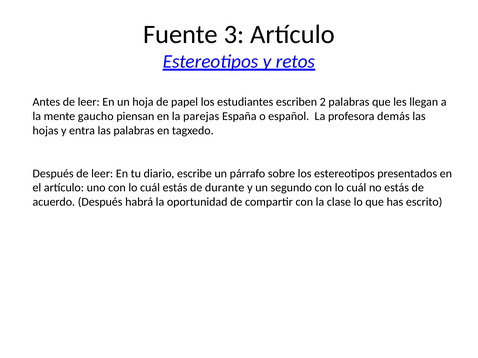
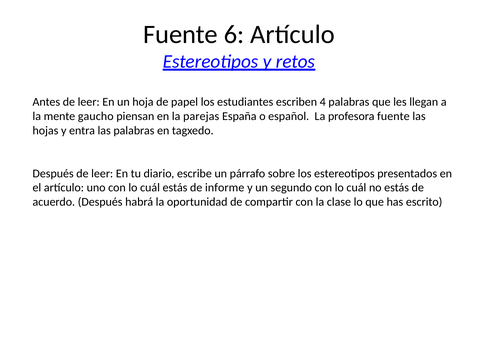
3: 3 -> 6 (234, 35)
2: 2 -> 4 (323, 102)
profesora demás: demás -> fuente (393, 116)
durante: durante -> informe (225, 188)
